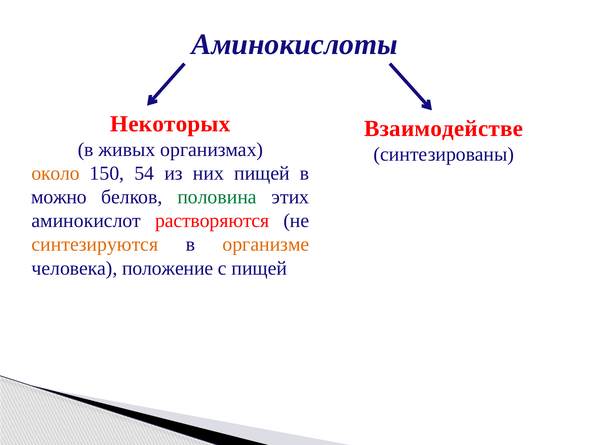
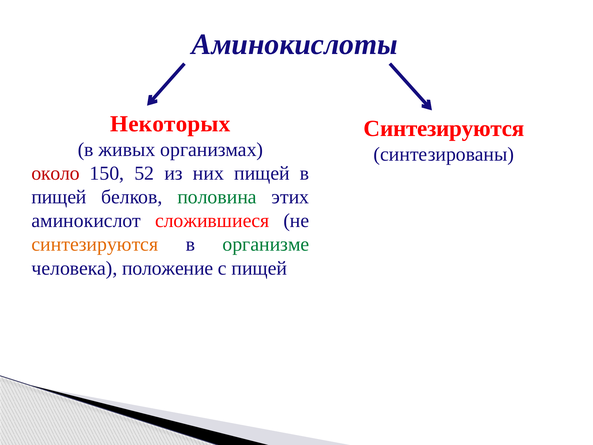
Взаимодействе: Взаимодействе -> Синтезируются (444, 129)
около colour: orange -> red (56, 173)
54: 54 -> 52 (144, 173)
можно: можно -> пищей (59, 197)
растворяются: растворяются -> сложившиеся (212, 221)
организме colour: orange -> green (266, 244)
